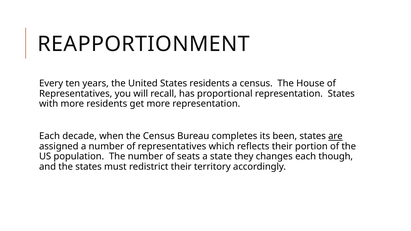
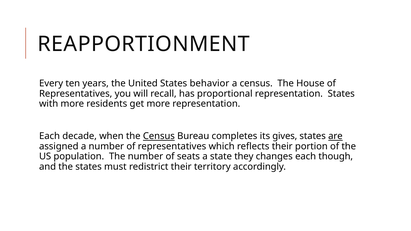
States residents: residents -> behavior (210, 84)
Census underline: none -> present (159, 136)
been: been -> gives (285, 136)
